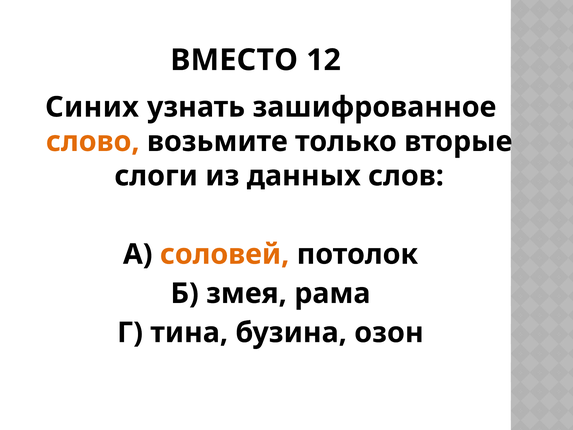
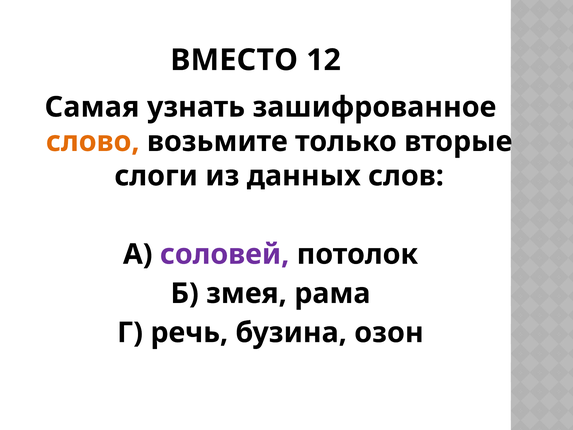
Синих: Синих -> Самая (92, 107)
соловей colour: orange -> purple (225, 254)
тина: тина -> речь (189, 332)
